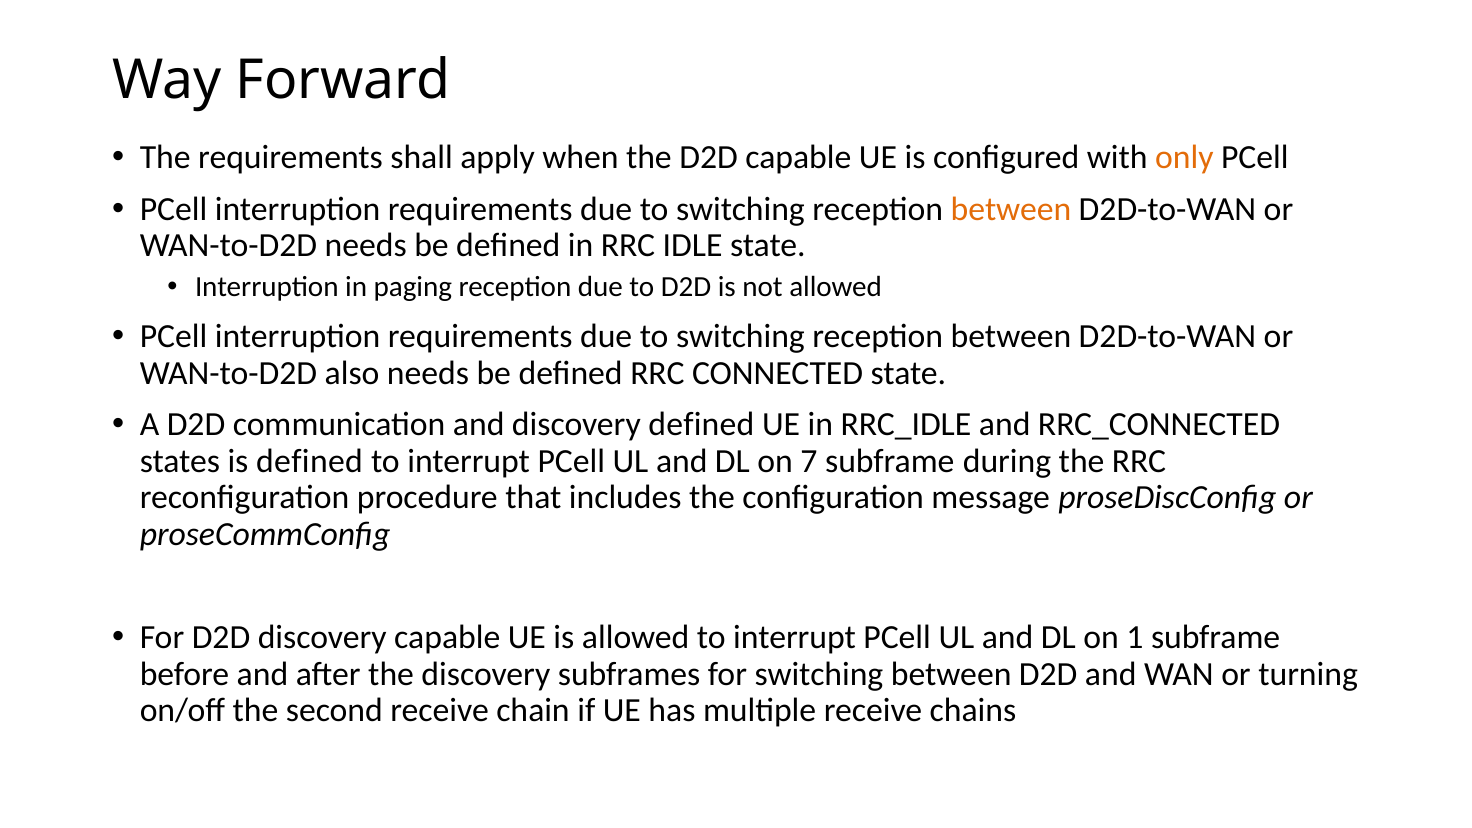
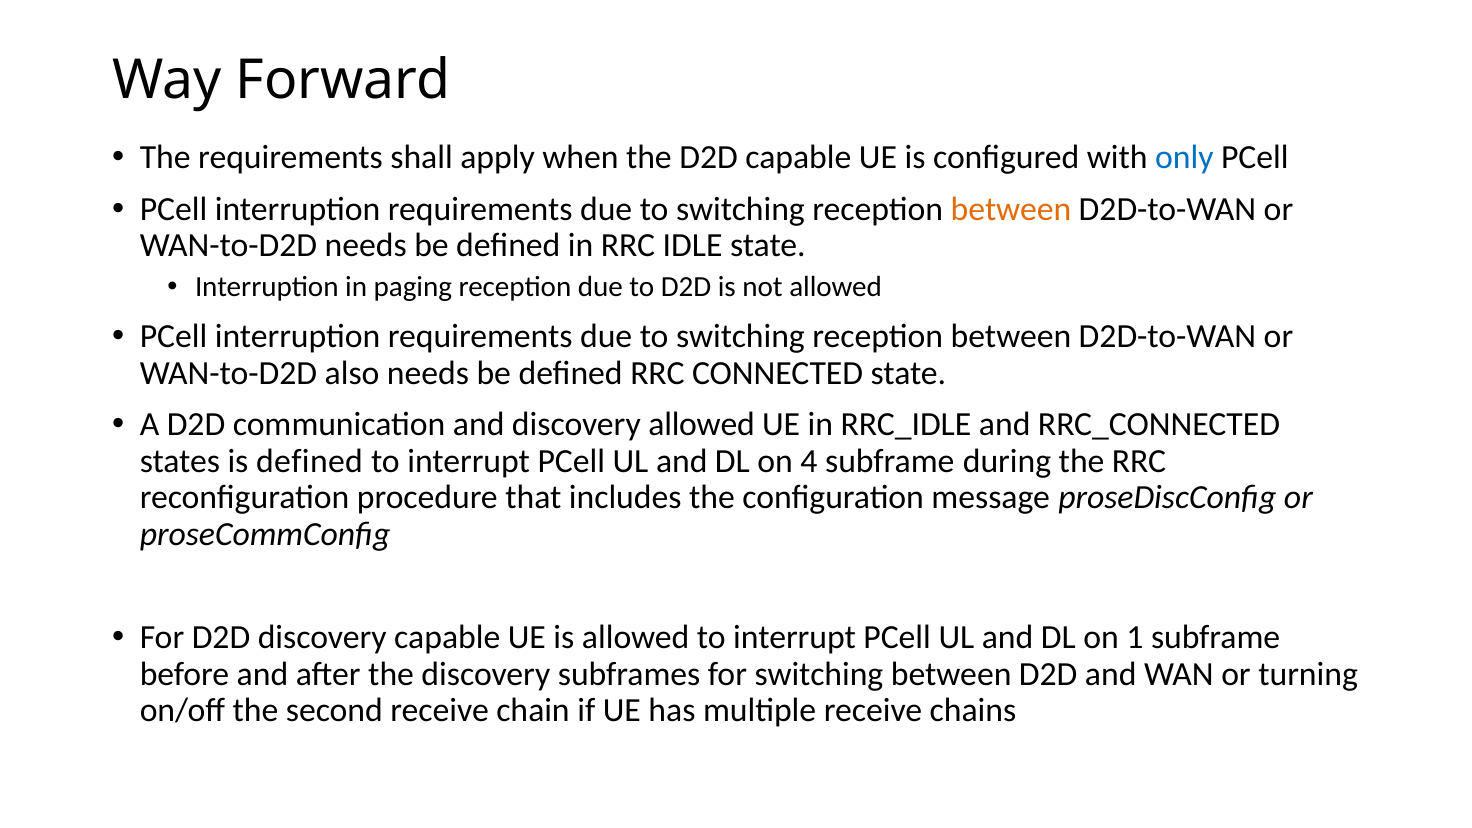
only colour: orange -> blue (1184, 157)
discovery defined: defined -> allowed (702, 425)
7: 7 -> 4 (809, 461)
